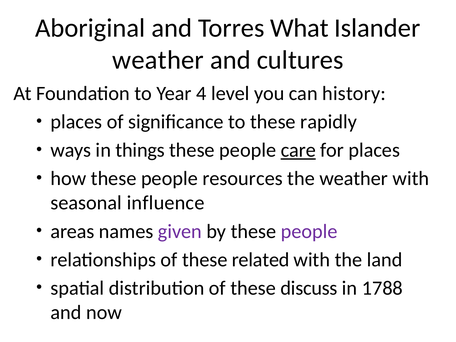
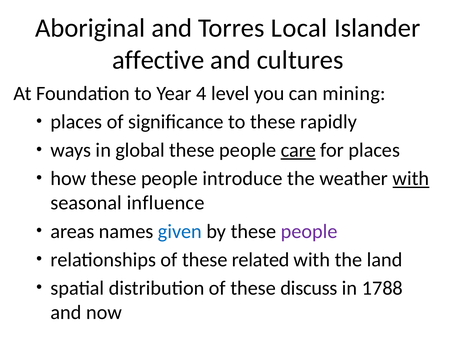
What: What -> Local (299, 28)
weather: weather -> affective (158, 60)
history: history -> mining (354, 93)
things: things -> global (140, 150)
resources: resources -> introduce (243, 179)
with underline: none -> present (411, 179)
given colour: purple -> blue (180, 231)
